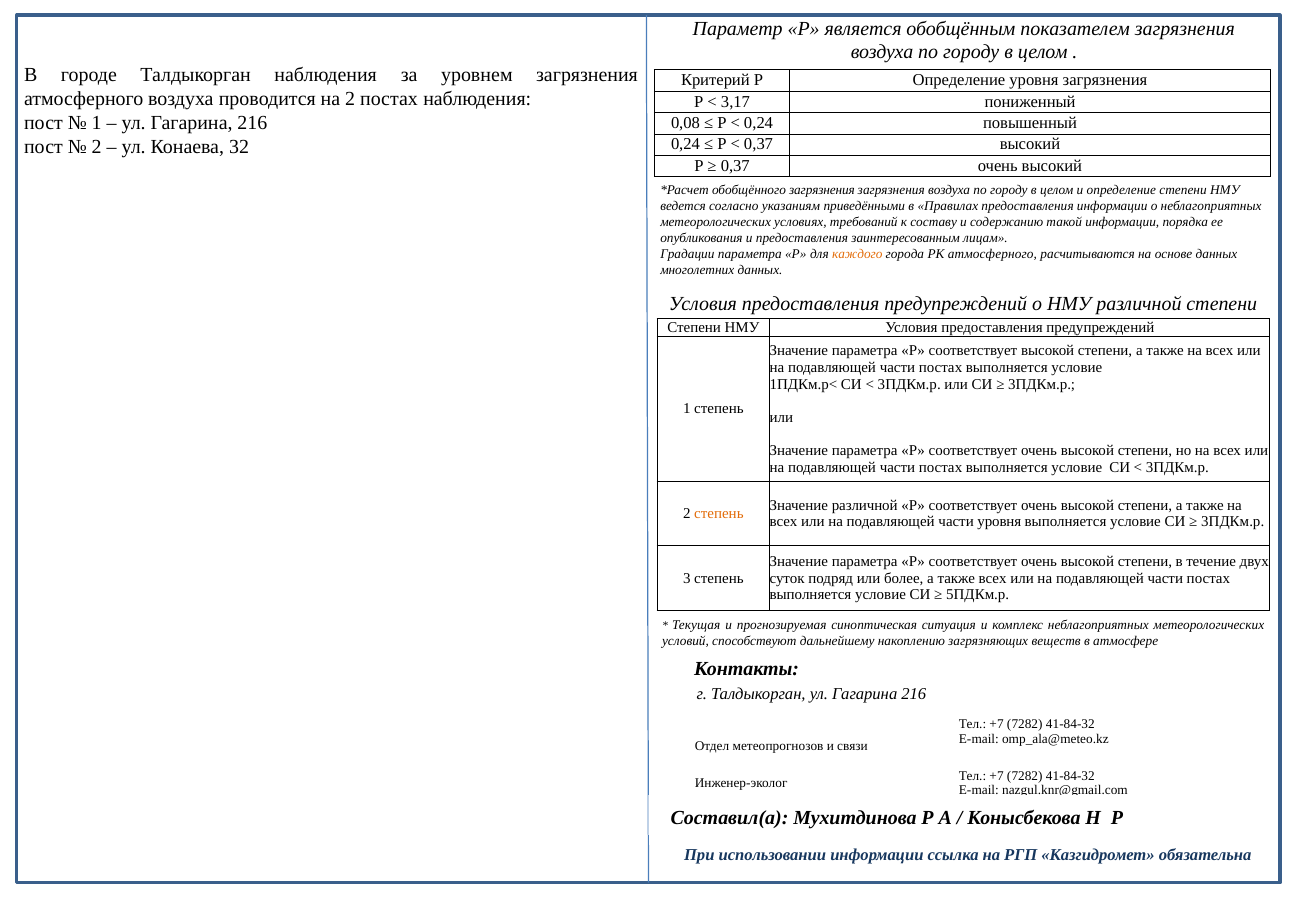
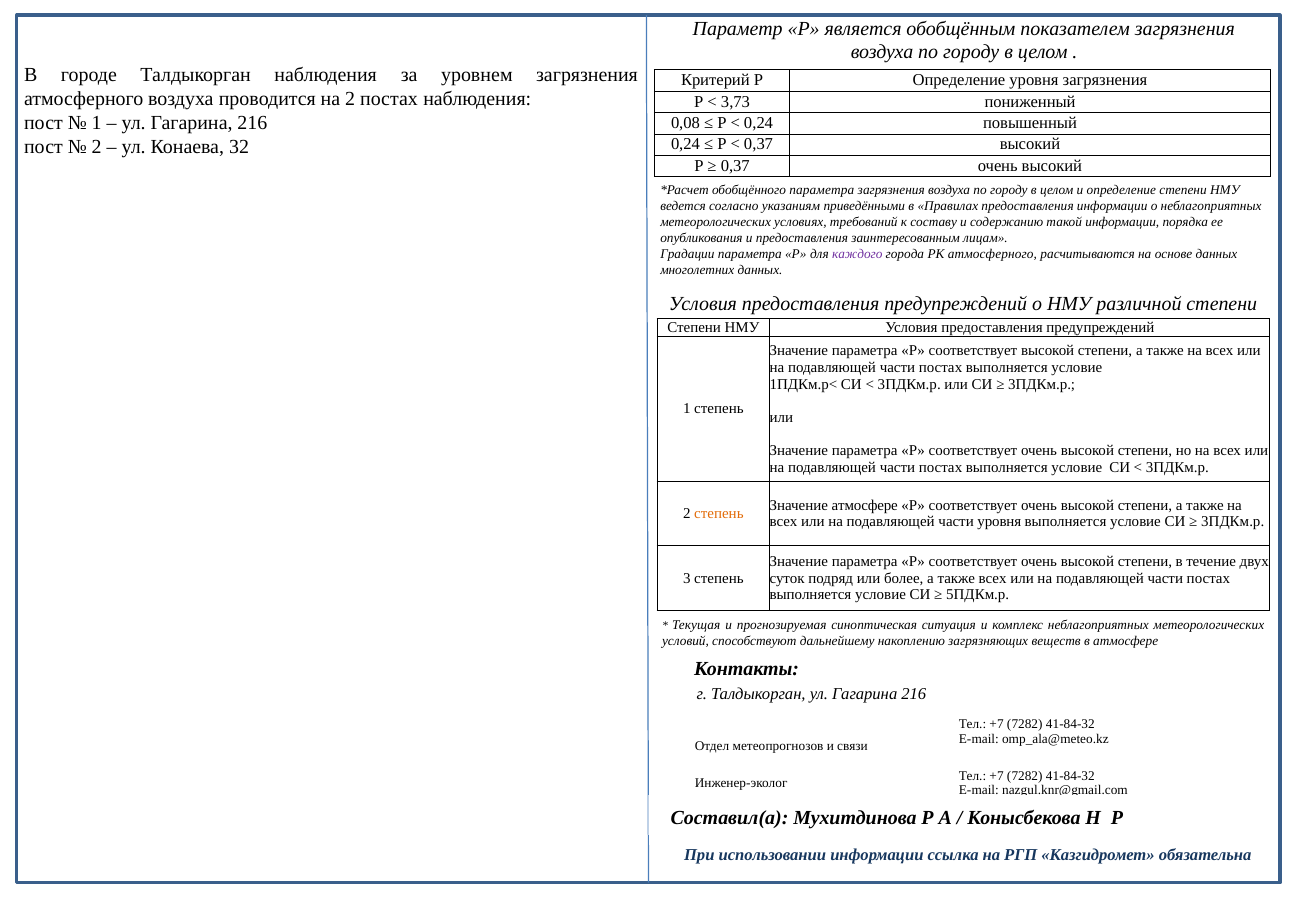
3,17: 3,17 -> 3,73 (735, 102)
обобщённого загрязнения: загрязнения -> параметра (822, 190)
каждого colour: orange -> purple (857, 254)
Значение различной: различной -> атмосфере (865, 505)
